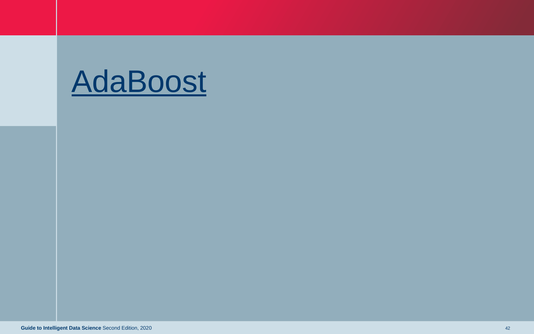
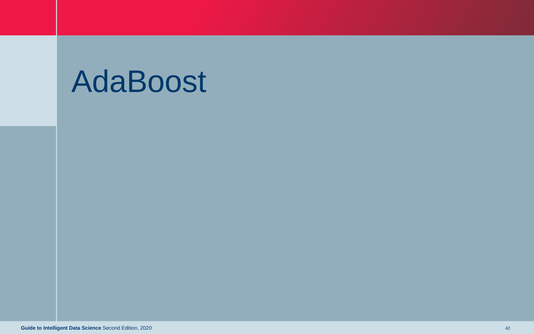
AdaBoost underline: present -> none (139, 82)
